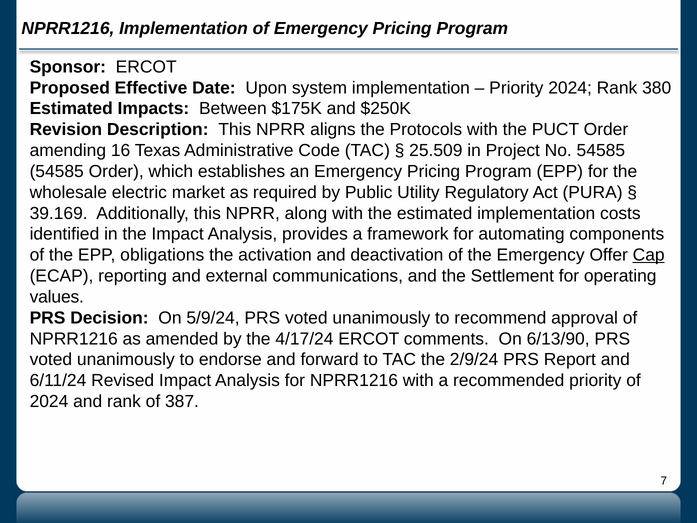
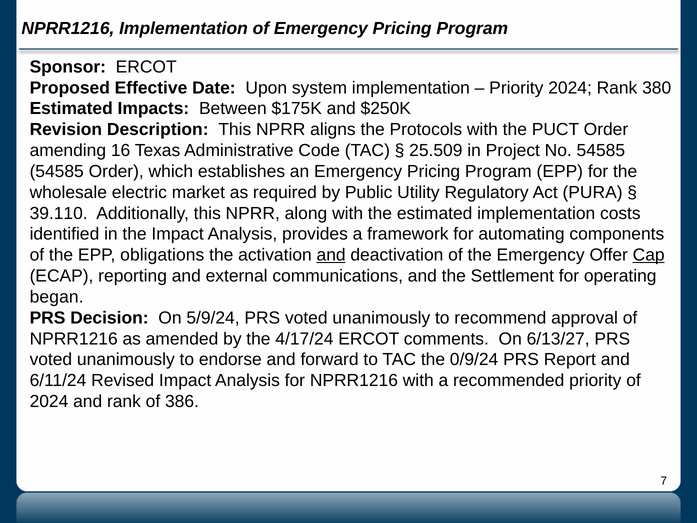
39.169: 39.169 -> 39.110 (59, 213)
and underline: none -> present (331, 255)
values: values -> began (57, 297)
6/13/90: 6/13/90 -> 6/13/27 (558, 339)
2/9/24: 2/9/24 -> 0/9/24 (474, 360)
387: 387 -> 386 (182, 401)
